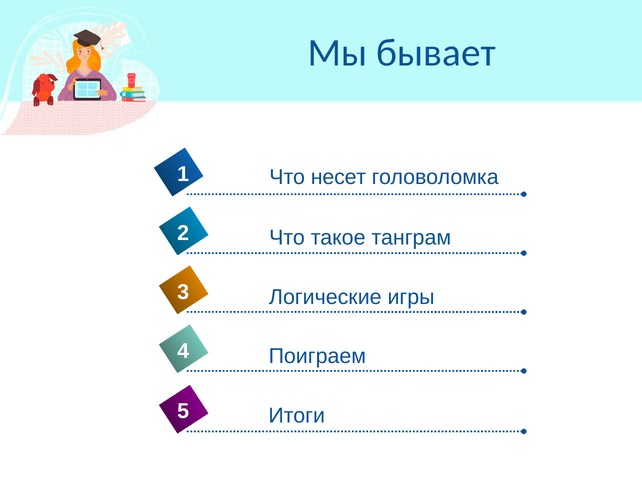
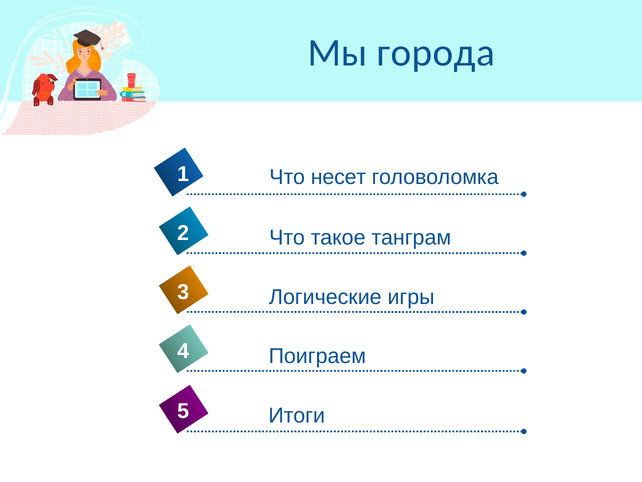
бывает: бывает -> города (436, 53)
